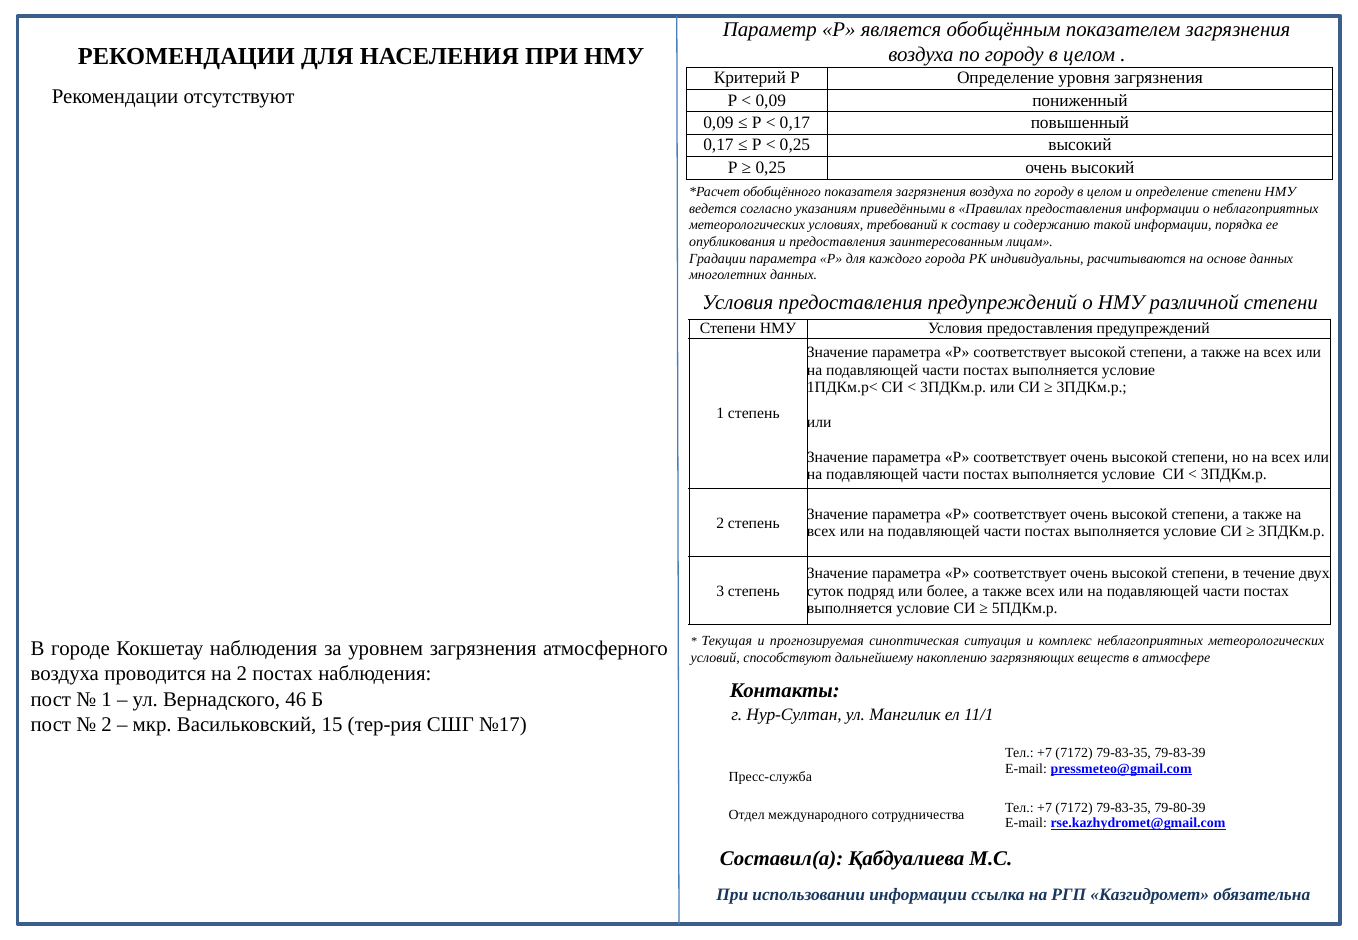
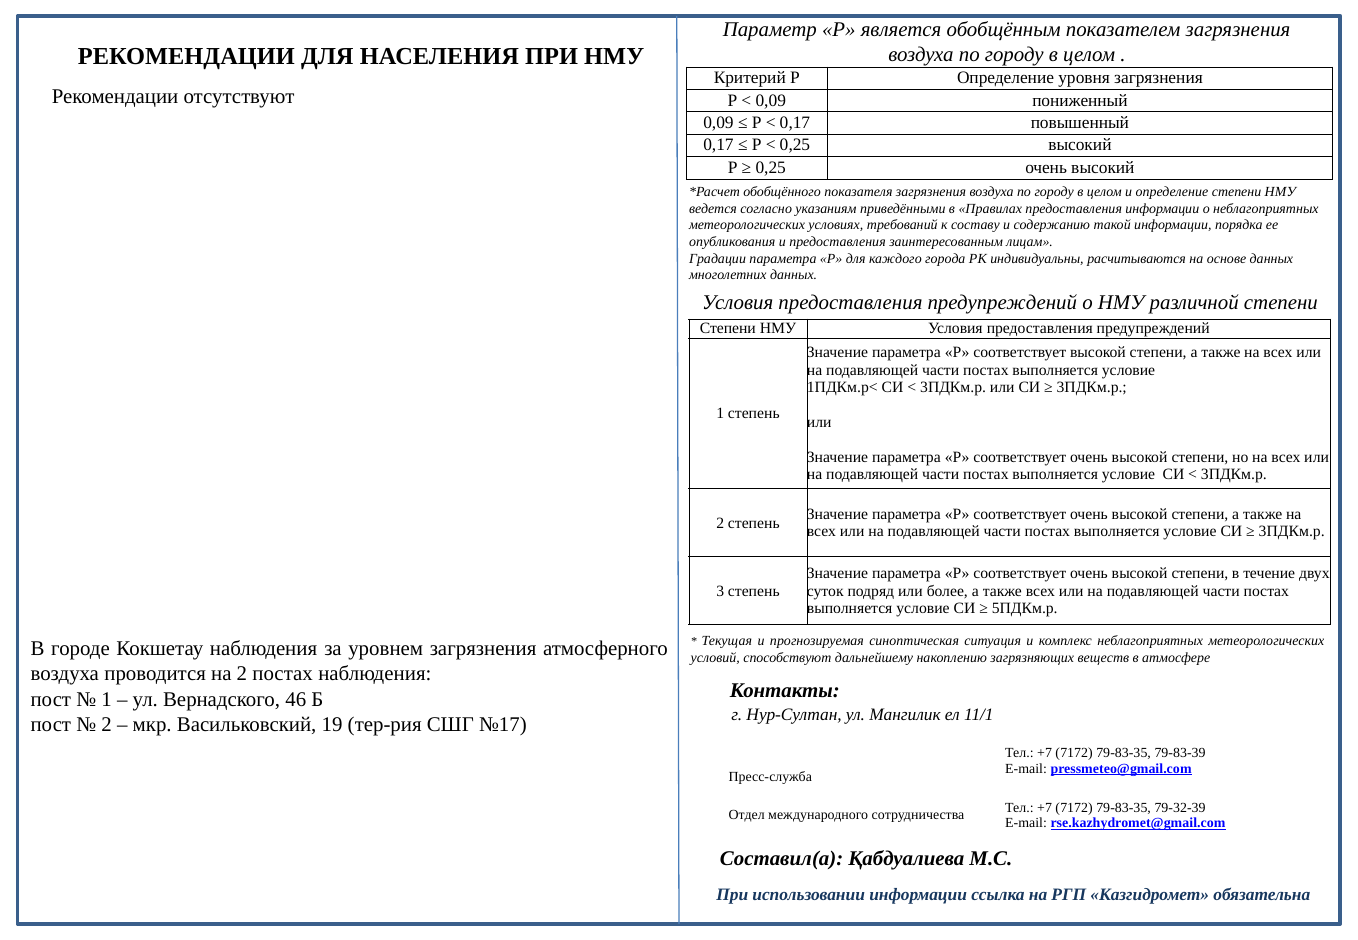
15: 15 -> 19 (332, 724)
79-80-39: 79-80-39 -> 79-32-39 (1180, 808)
